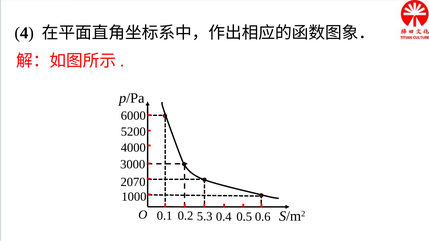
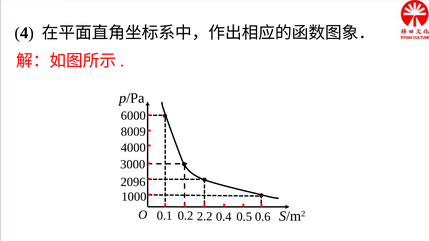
5200: 5200 -> 8009 (133, 132)
2070: 2070 -> 2096 (133, 182)
5.3: 5.3 -> 2.2 (205, 217)
